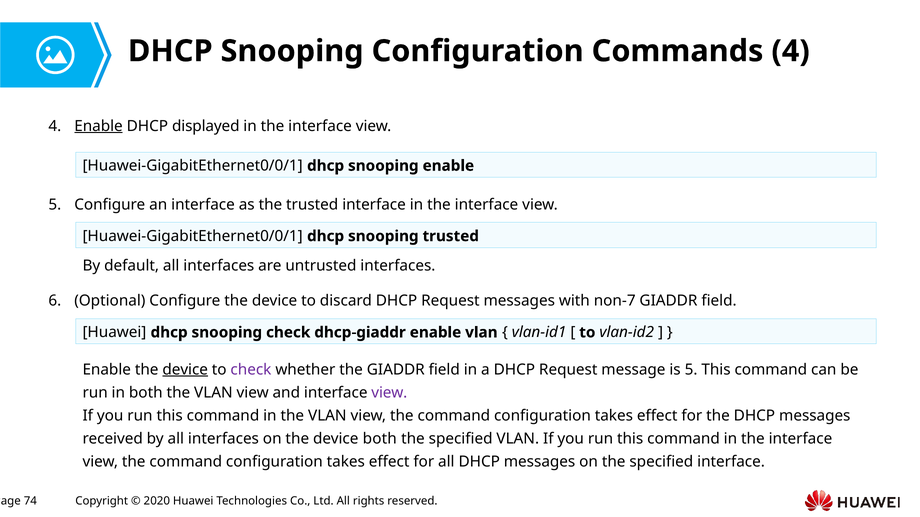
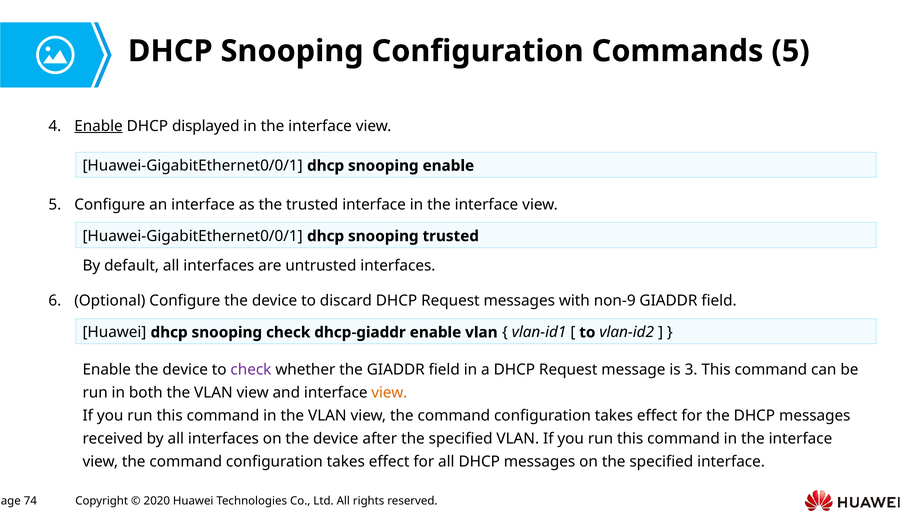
Commands 4: 4 -> 5 (791, 51)
non-7: non-7 -> non-9 (615, 301)
device underline: present -> none (185, 370)
is 5: 5 -> 3 (691, 370)
view colour: purple -> orange (389, 393)
device both: both -> after (380, 439)
